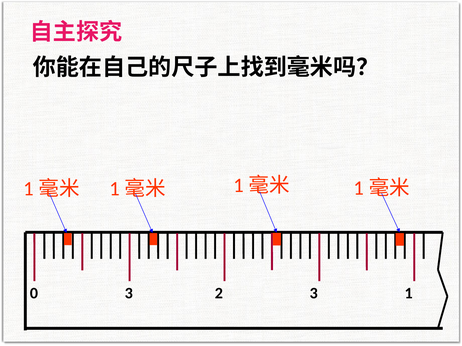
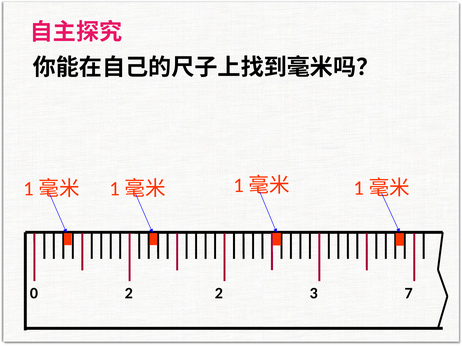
0 3: 3 -> 2 (129, 294)
1: 1 -> 7 (409, 294)
